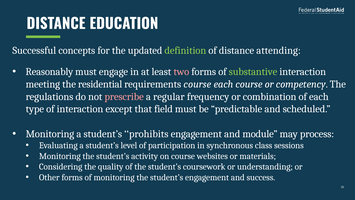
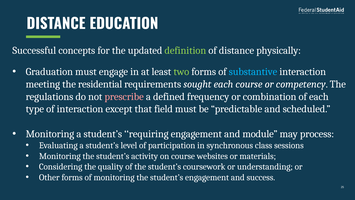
attending: attending -> physically (279, 50)
Reasonably: Reasonably -> Graduation (49, 72)
two colour: pink -> light green (181, 72)
substantive colour: light green -> light blue (253, 72)
requirements course: course -> sought (197, 84)
regular: regular -> defined (169, 96)
prohibits: prohibits -> requiring (146, 134)
